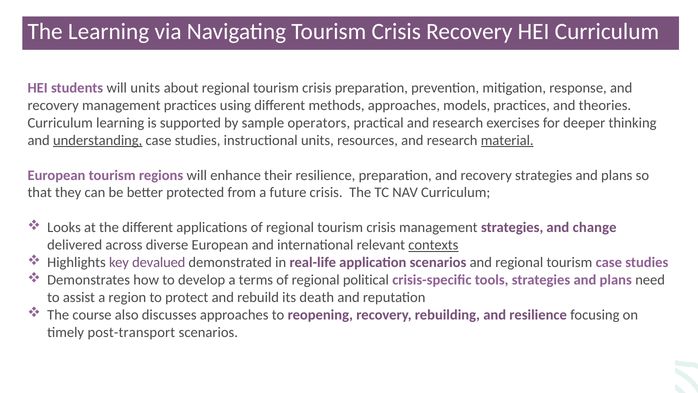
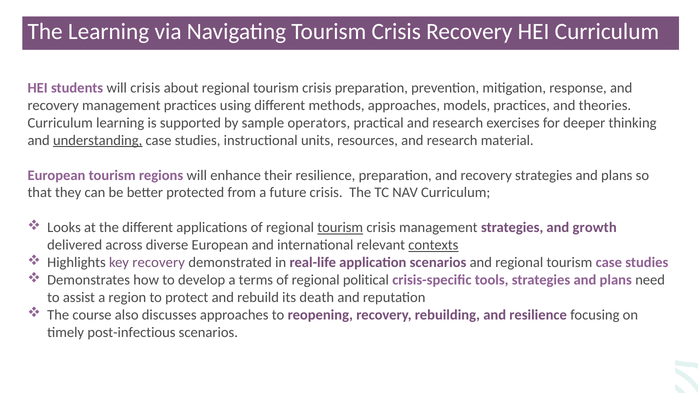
will units: units -> crisis (145, 88)
material underline: present -> none (507, 140)
tourism underline: none -> present (340, 227)
change: change -> growth (595, 227)
key devalued: devalued -> recovery (159, 262)
post-transport: post-transport -> post-infectious (131, 332)
